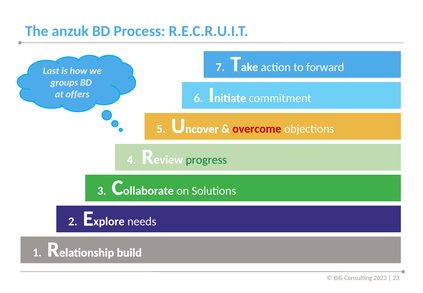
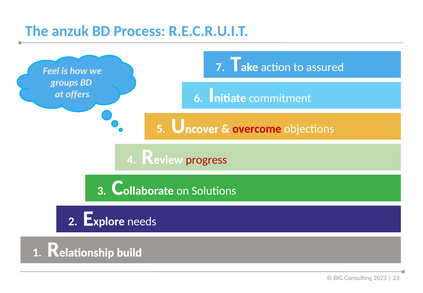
forward: forward -> assured (325, 67)
Last: Last -> Feel (51, 71)
progress colour: green -> red (206, 160)
